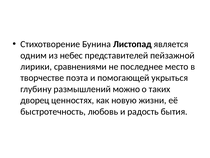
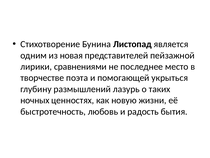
небес: небес -> новая (71, 55)
можно: можно -> лазурь (126, 89)
дворец: дворец -> ночных (35, 100)
